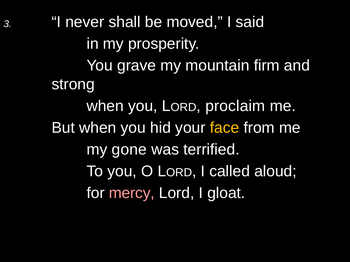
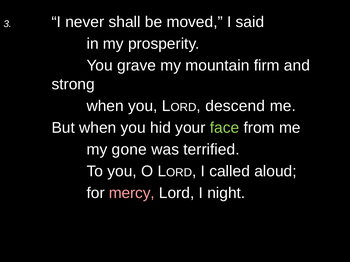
proclaim: proclaim -> descend (235, 106)
face colour: yellow -> light green (225, 128)
gloat: gloat -> night (226, 193)
